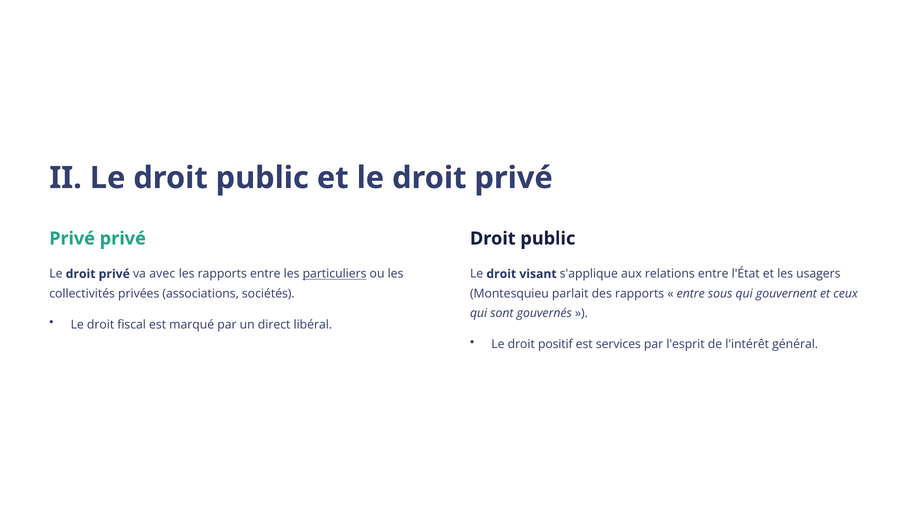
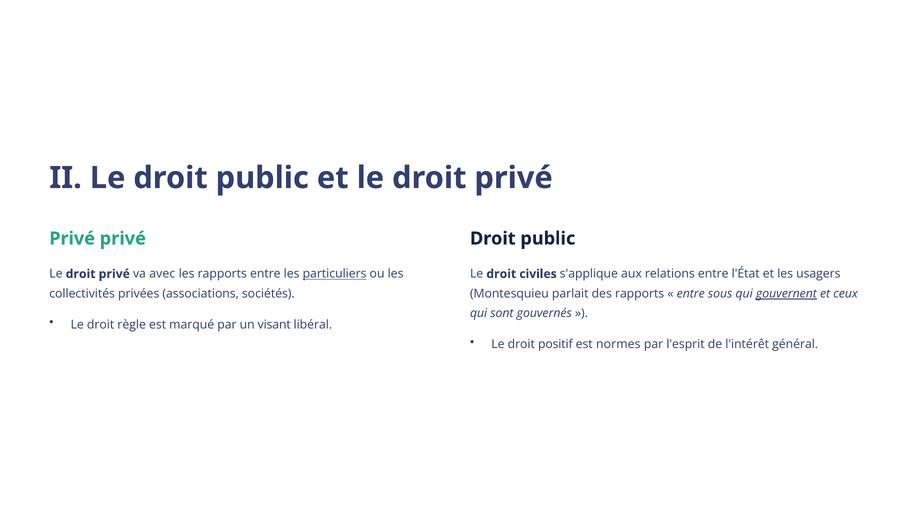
visant: visant -> civiles (538, 274)
gouvernent underline: none -> present (786, 294)
fiscal: fiscal -> règle (132, 325)
direct: direct -> visant (274, 325)
services: services -> normes (618, 344)
